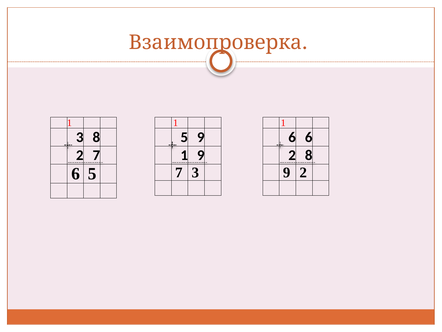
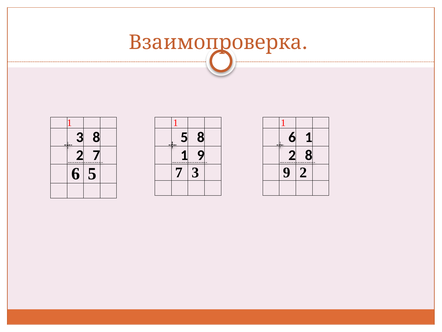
5 9: 9 -> 8 (201, 137)
6 6: 6 -> 1 (309, 137)
